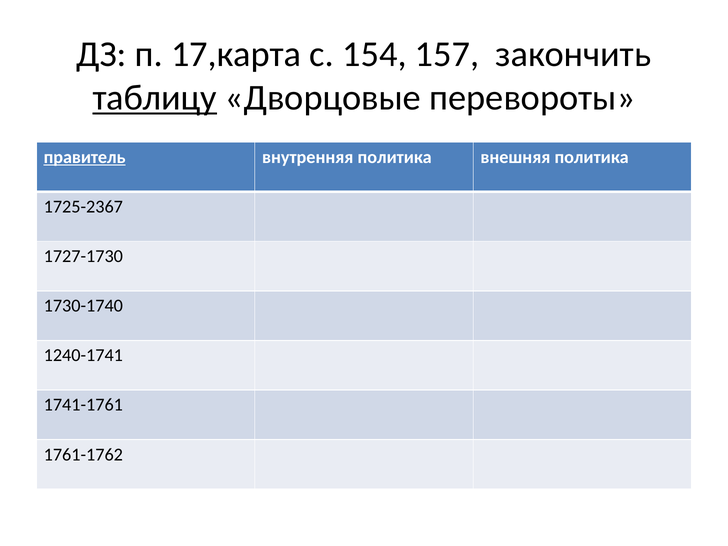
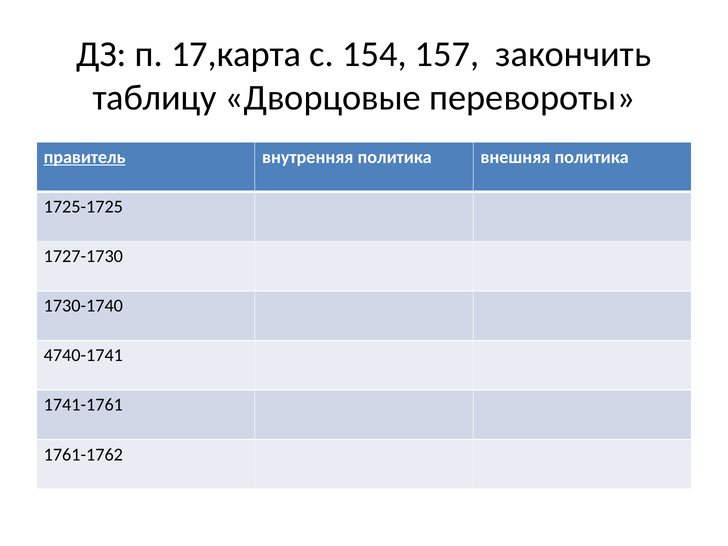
таблицу underline: present -> none (155, 98)
1725-2367: 1725-2367 -> 1725-1725 (83, 207)
1240-1741: 1240-1741 -> 4740-1741 (83, 355)
